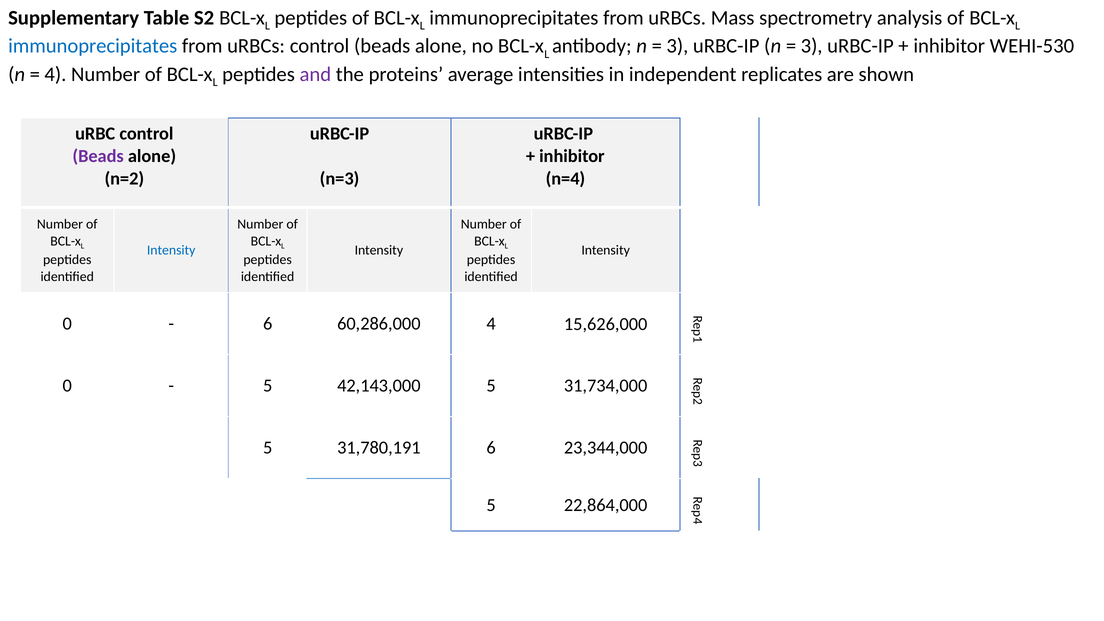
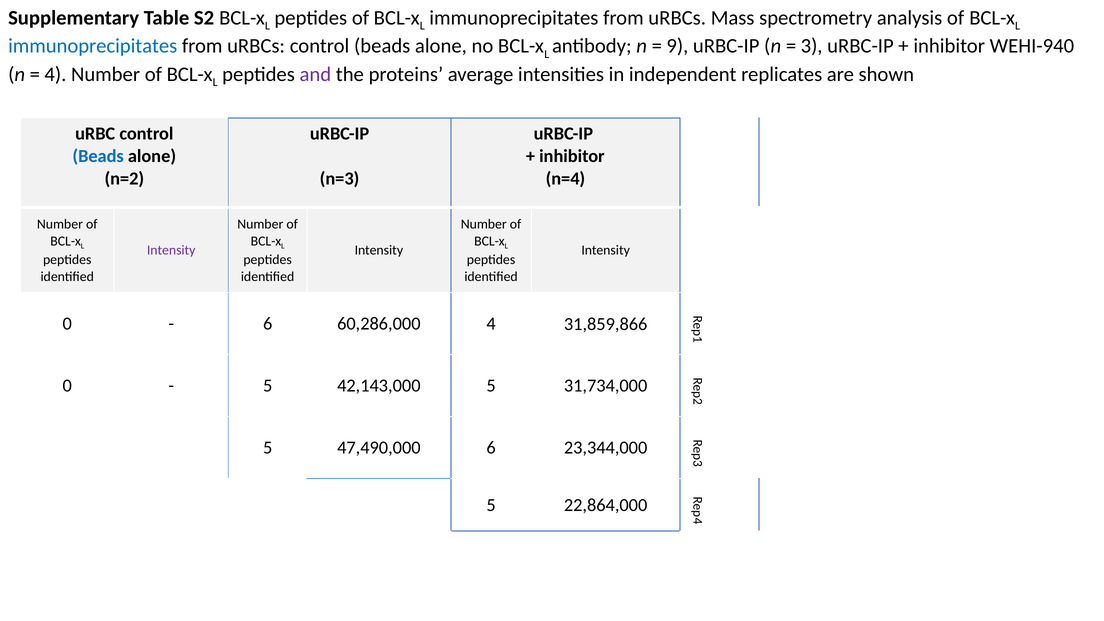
3: 3 -> 9 (677, 46)
WEHI-530: WEHI-530 -> WEHI-940 (1032, 46)
Beads colour: purple -> blue (98, 156)
Intensity colour: blue -> purple (171, 250)
15,626,000: 15,626,000 -> 31,859,866 (606, 324)
31,780,191: 31,780,191 -> 47,490,000 (379, 448)
